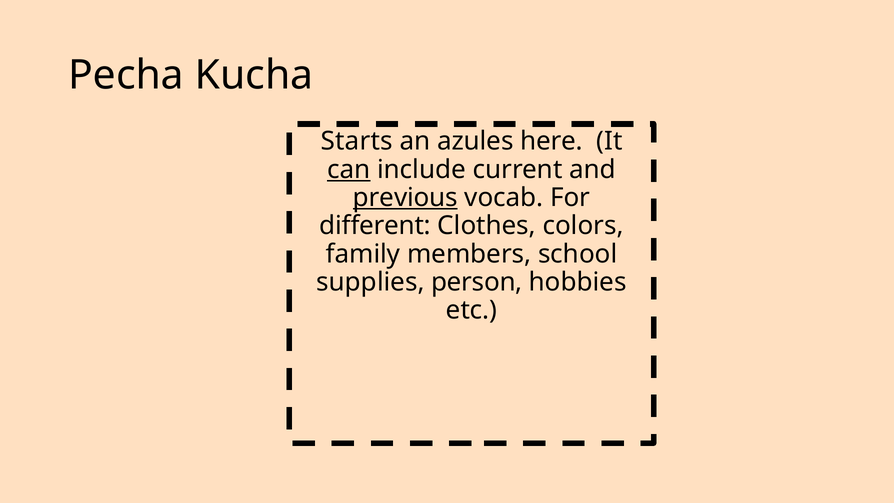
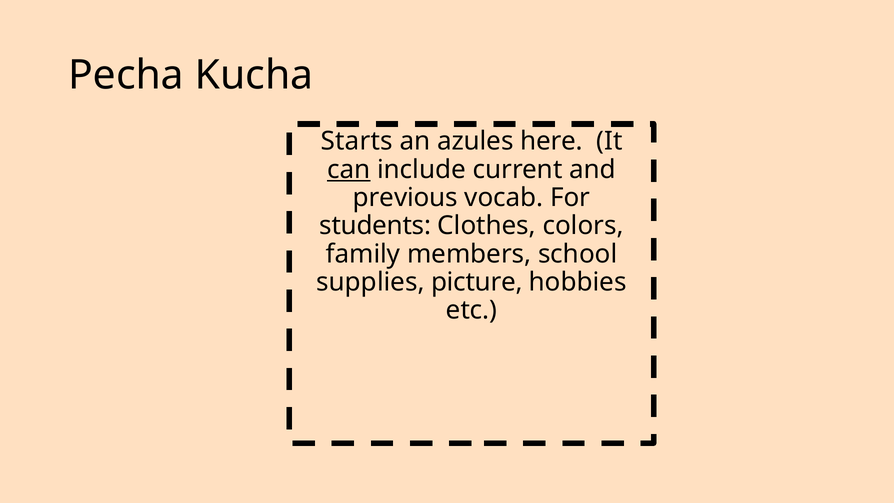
previous underline: present -> none (405, 198)
different: different -> students (375, 226)
person: person -> picture (477, 282)
